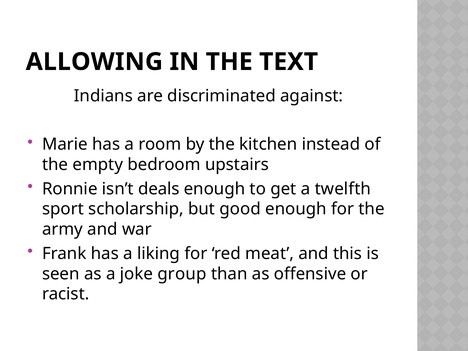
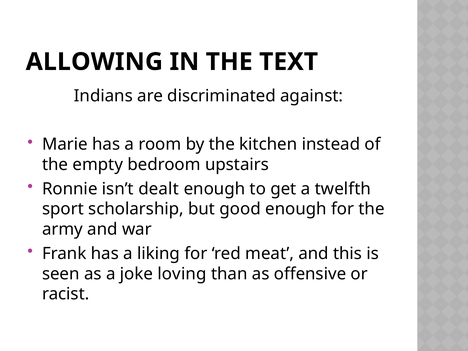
deals: deals -> dealt (159, 189)
group: group -> loving (182, 274)
